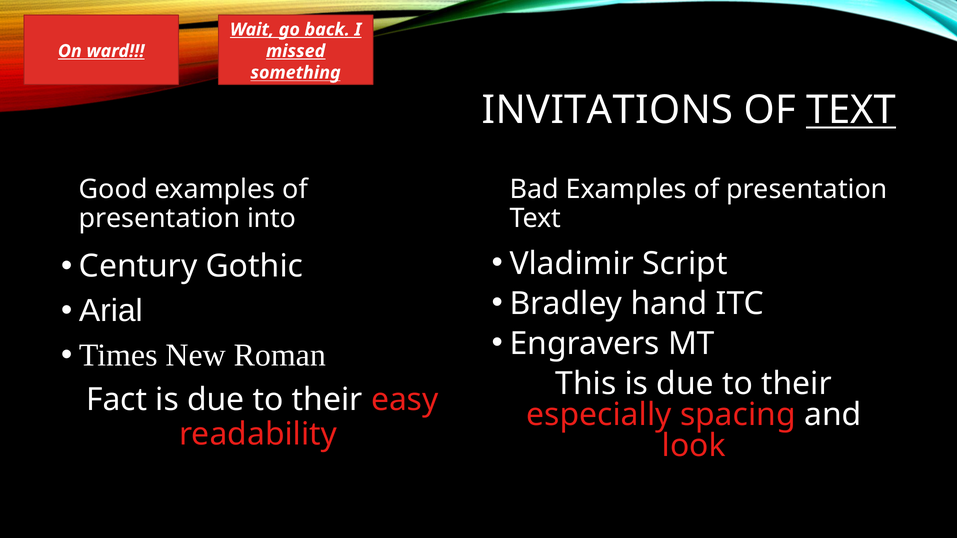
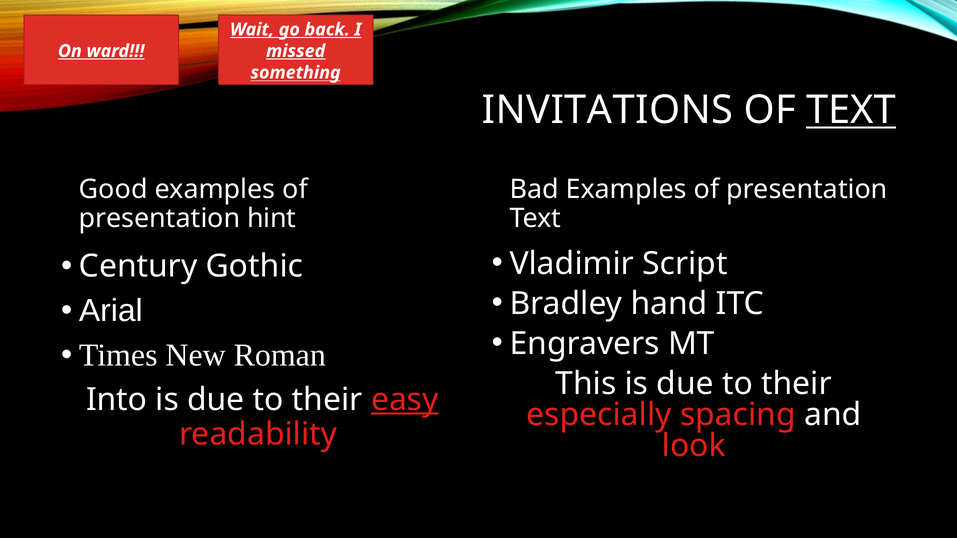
into: into -> hint (272, 218)
Fact: Fact -> Into (117, 400)
easy underline: none -> present (405, 400)
